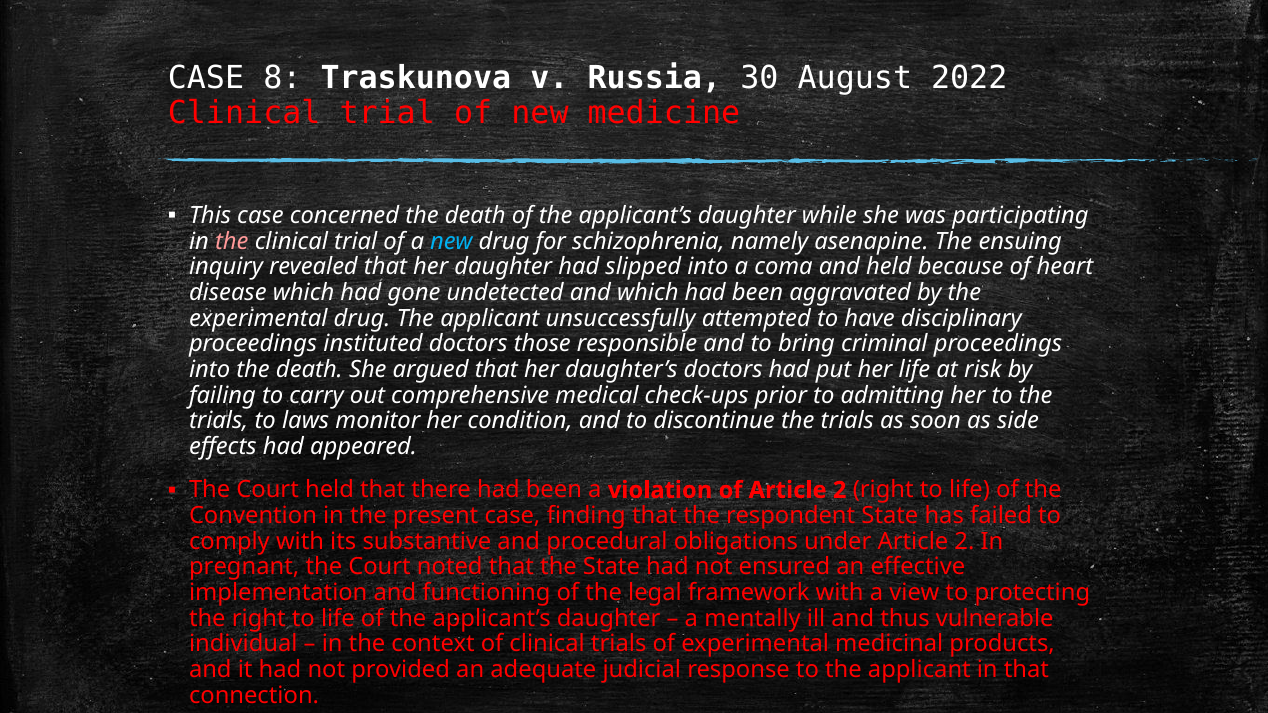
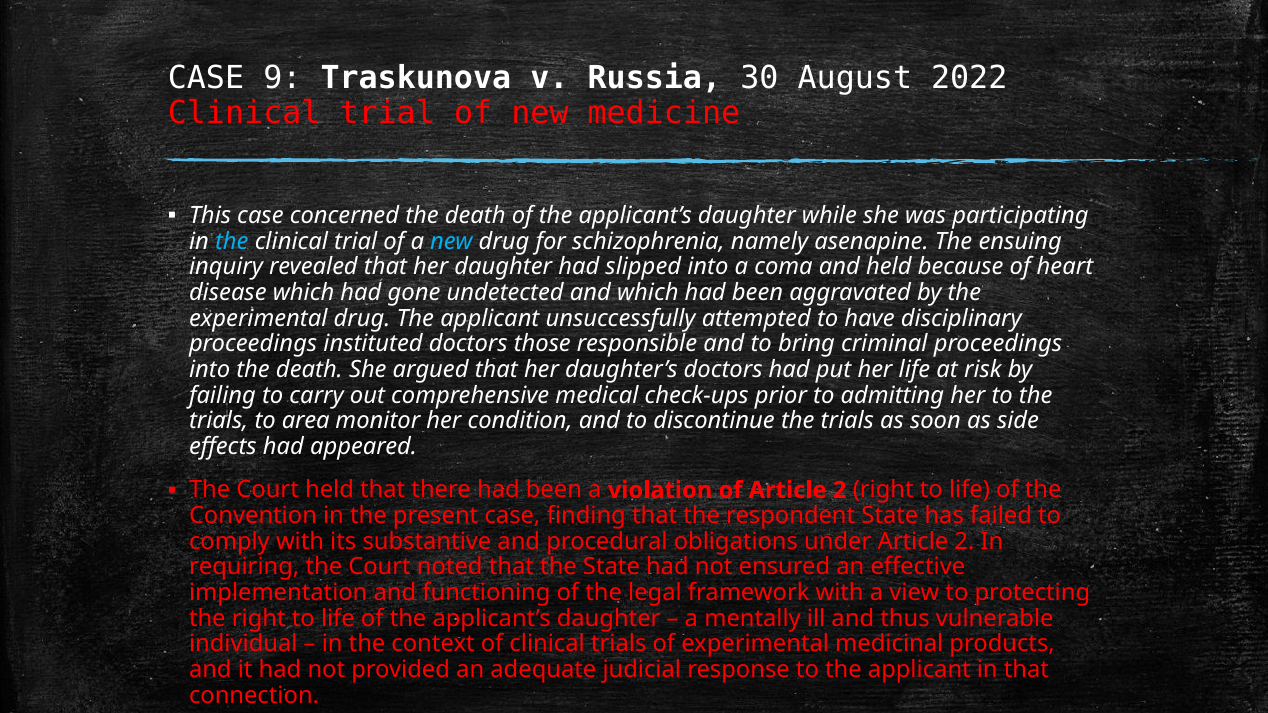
8: 8 -> 9 (282, 78)
the colour: pink -> light blue (232, 241)
laws: laws -> area (306, 421)
pregnant: pregnant -> requiring (244, 567)
